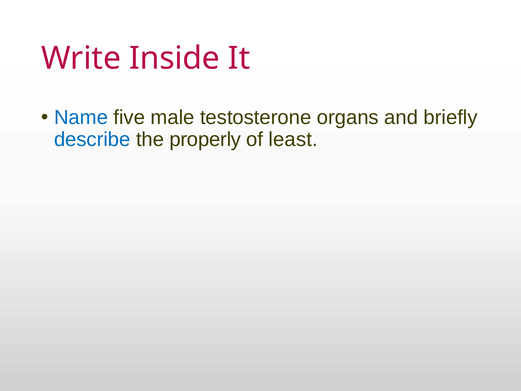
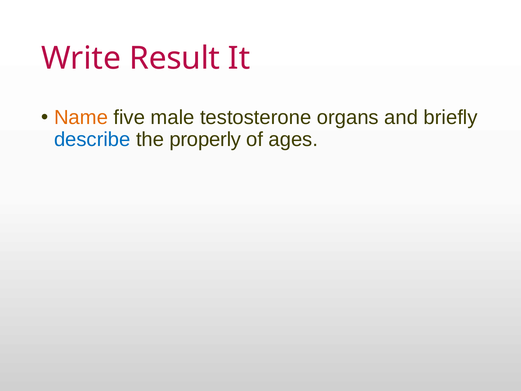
Inside: Inside -> Result (175, 58)
Name colour: blue -> orange (81, 117)
least: least -> ages (293, 139)
